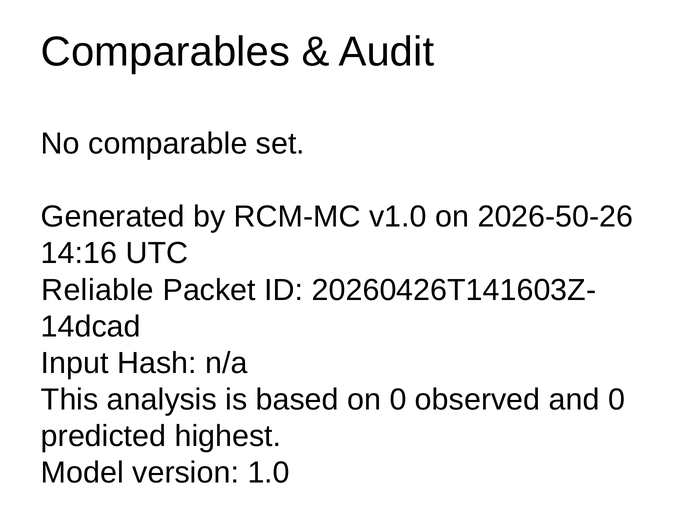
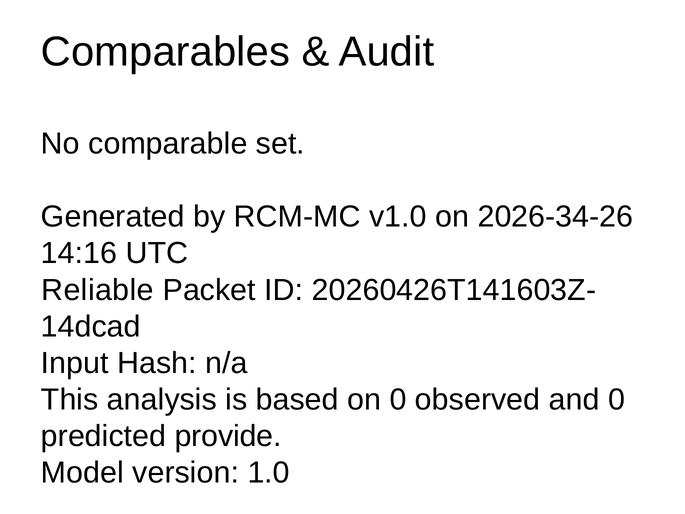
2026-50-26: 2026-50-26 -> 2026-34-26 (555, 217)
highest: highest -> provide (228, 436)
